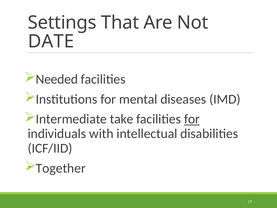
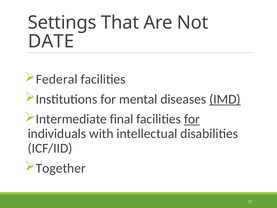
Needed: Needed -> Federal (57, 79)
IMD underline: none -> present (225, 99)
take: take -> final (122, 119)
